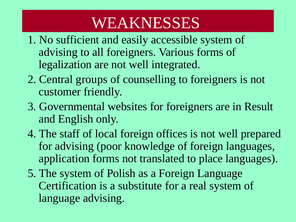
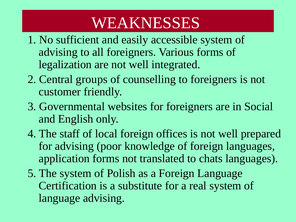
Result: Result -> Social (259, 106)
place: place -> chats (211, 159)
